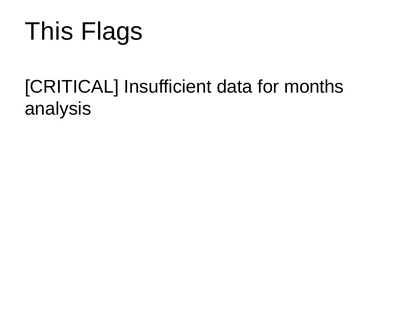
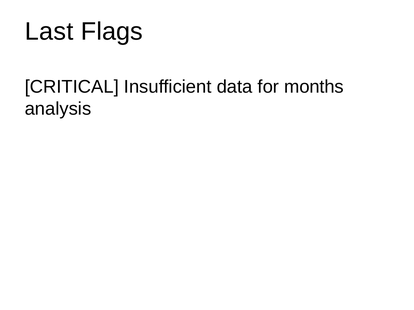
This: This -> Last (49, 31)
